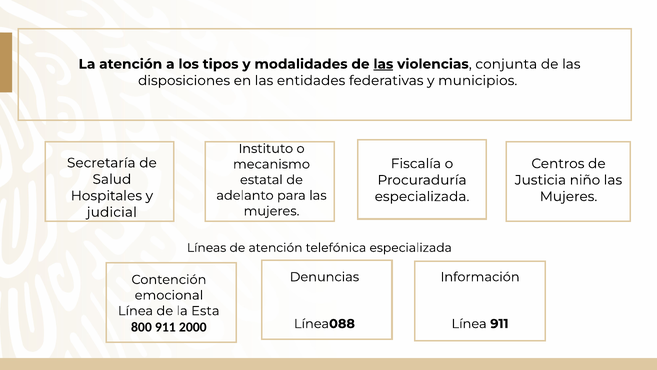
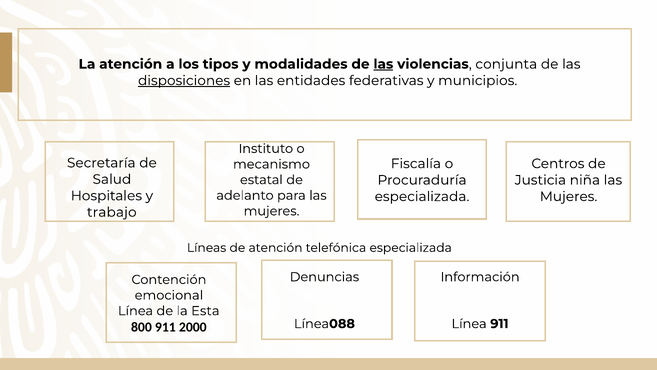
disposiciones underline: none -> present (184, 80)
niño: niño -> niña (585, 180)
judicial: judicial -> trabajo (112, 212)
